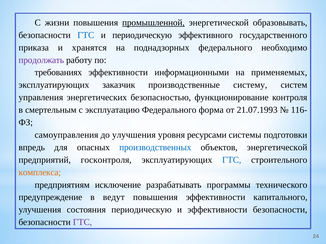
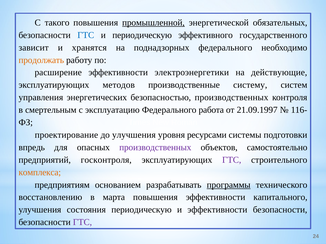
жизни: жизни -> такого (57, 23)
образовывать: образовывать -> обязательных (280, 23)
приказа: приказа -> зависит (34, 48)
продолжать colour: purple -> orange (41, 60)
требованиях: требованиях -> расширение (58, 73)
информационными: информационными -> электроэнергетики (192, 73)
применяемых: применяемых -> действующие (279, 73)
заказчик: заказчик -> методов (119, 85)
безопасностью функционирование: функционирование -> производственных (232, 98)
форма: форма -> работа (211, 110)
21.07.1993: 21.07.1993 -> 21.09.1997 (257, 110)
самоуправления: самоуправления -> проектирование (66, 135)
производственных colour: blue -> purple (155, 148)
объектов энергетической: энергетической -> самостоятельно (277, 148)
ГТС colour: blue -> purple (232, 160)
исключение: исключение -> основанием (118, 185)
программы underline: none -> present (229, 185)
предупреждение: предупреждение -> восстановлению (50, 198)
ведут: ведут -> марта (114, 198)
